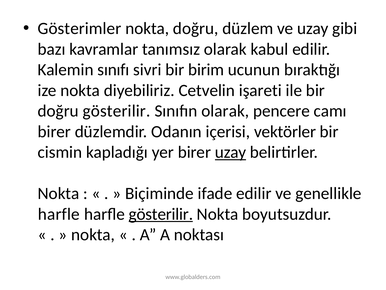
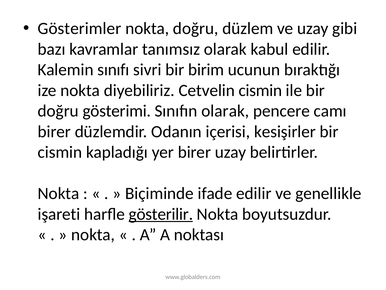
Cetvelin işareti: işareti -> cismin (260, 90)
doğru gösterilir: gösterilir -> gösterimi (117, 111)
vektörler: vektörler -> kesişirler (285, 131)
uzay underline: present -> none (231, 152)
harfle: harfle -> işareti (59, 214)
